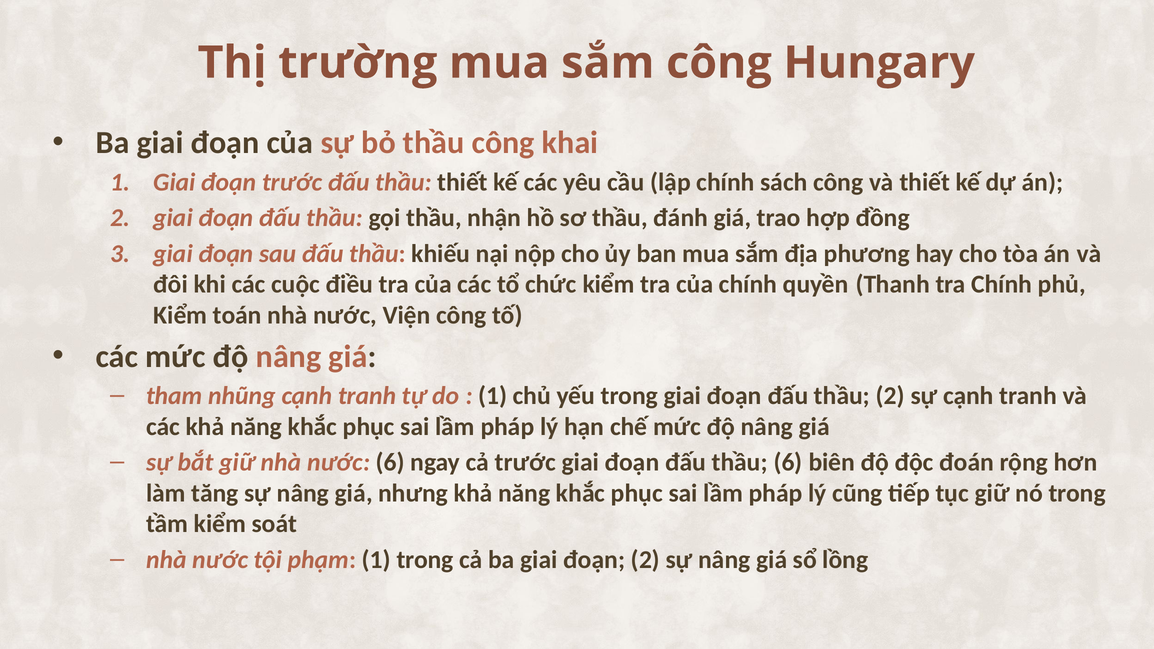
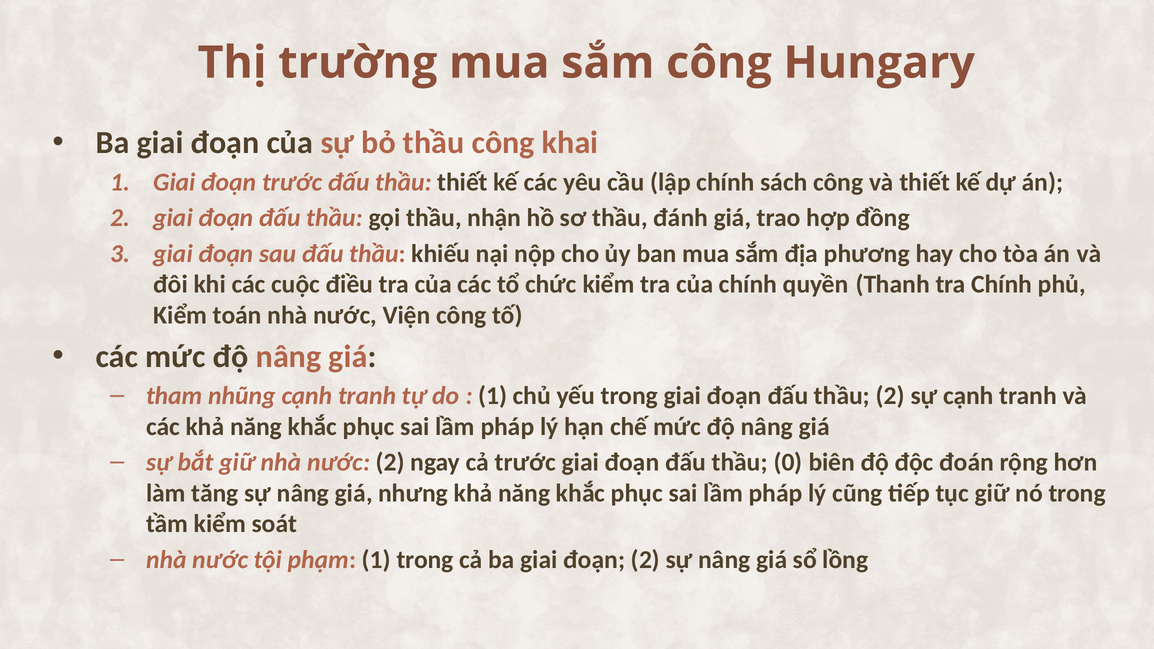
nước 6: 6 -> 2 (390, 463)
thầu 6: 6 -> 0 (788, 463)
